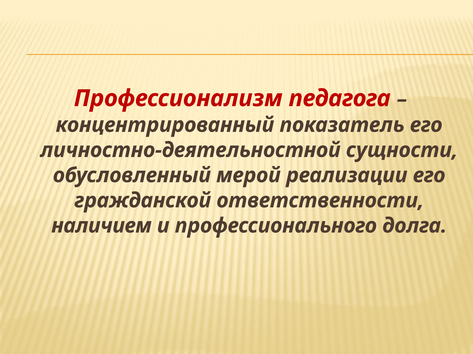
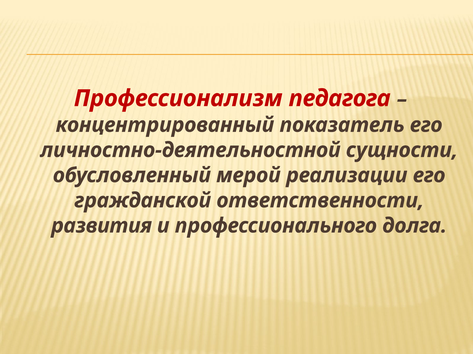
наличием: наличием -> развития (102, 226)
